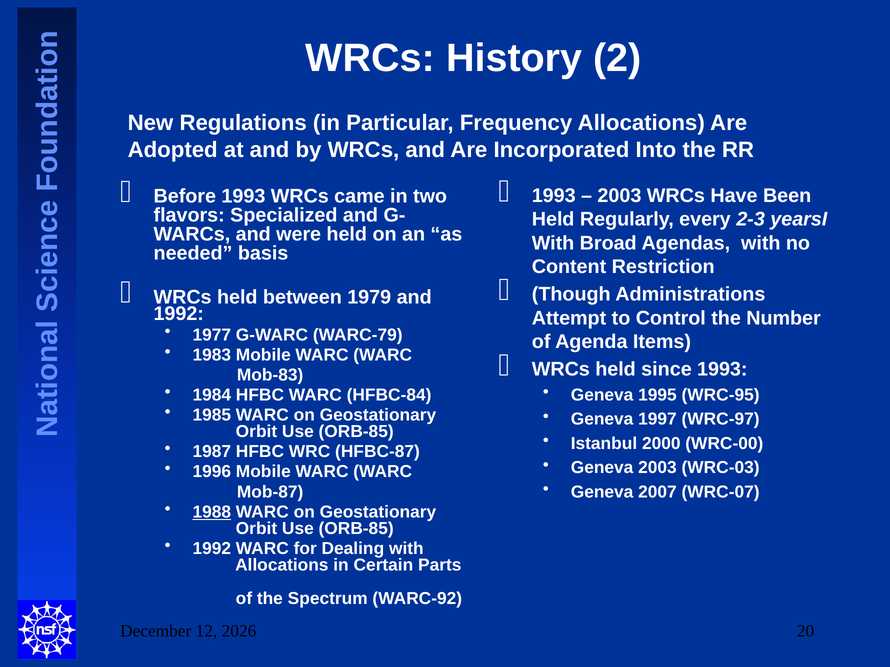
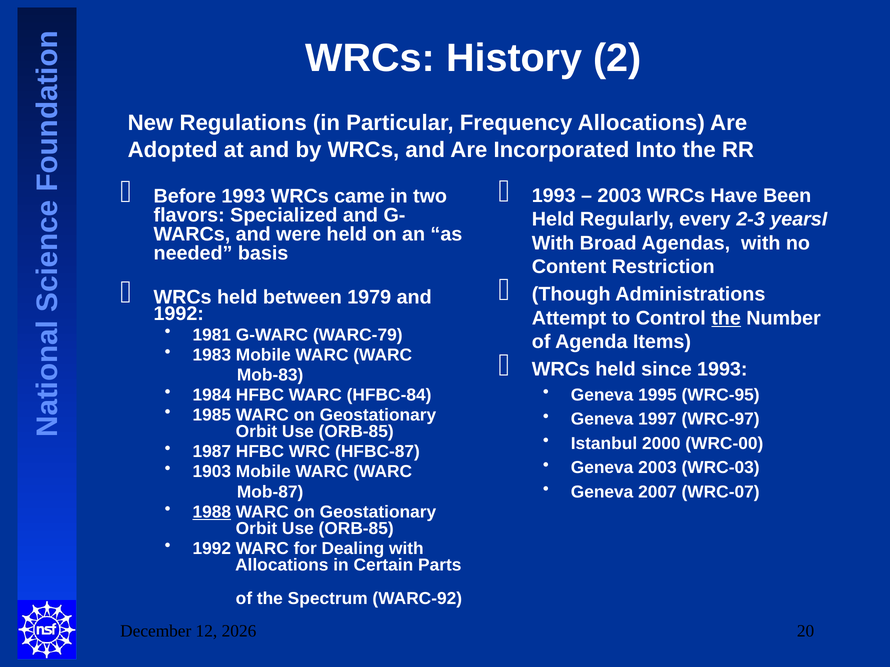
the underline: none -> present (726, 318)
1977: 1977 -> 1981 (212, 335)
1996: 1996 -> 1903 (212, 472)
